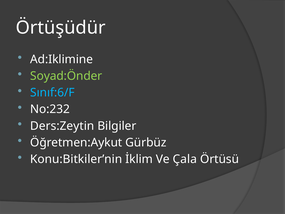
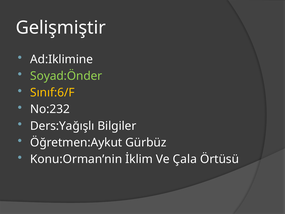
Örtüşüdür: Örtüşüdür -> Gelişmiştir (61, 28)
Sınıf:6/F colour: light blue -> yellow (52, 92)
Ders:Zeytin: Ders:Zeytin -> Ders:Yağışlı (62, 126)
Konu:Bitkiler’nin: Konu:Bitkiler’nin -> Konu:Orman’nin (76, 159)
